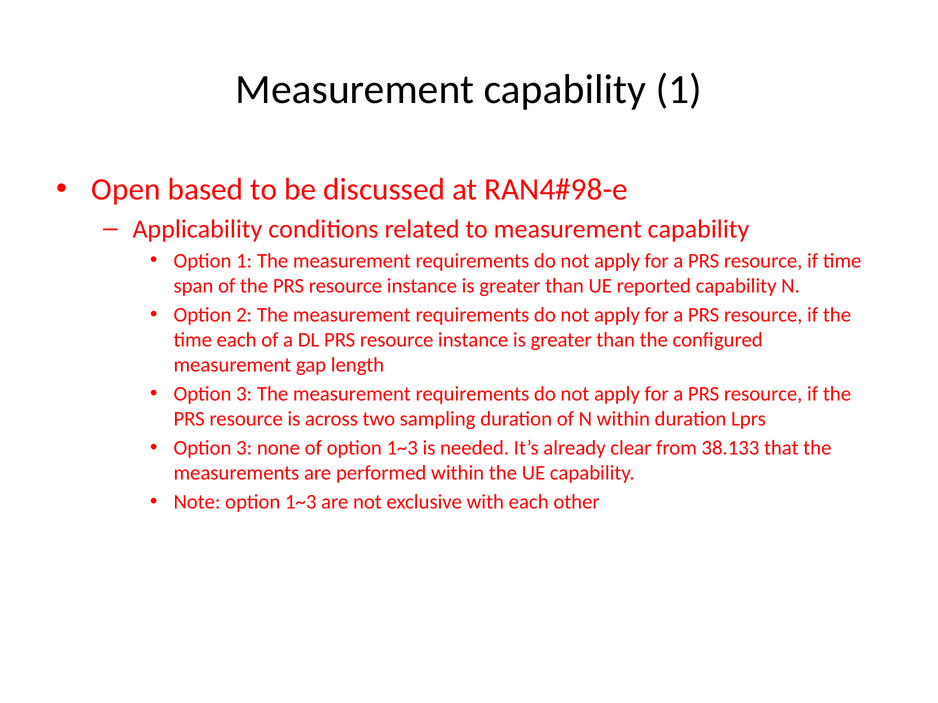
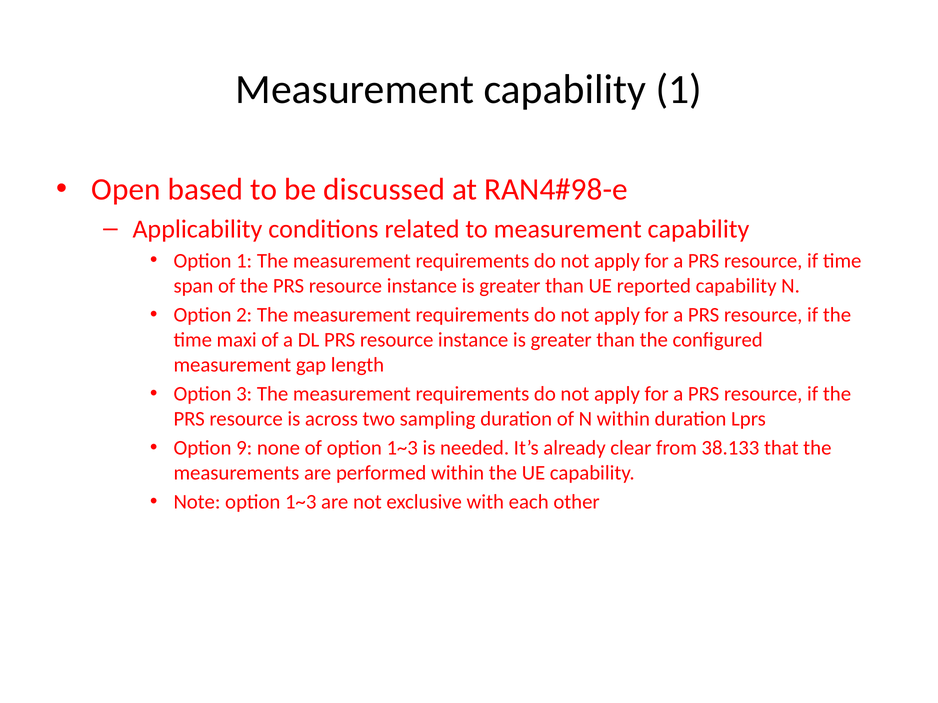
time each: each -> maxi (237, 340)
3: 3 -> 9 (244, 448)
